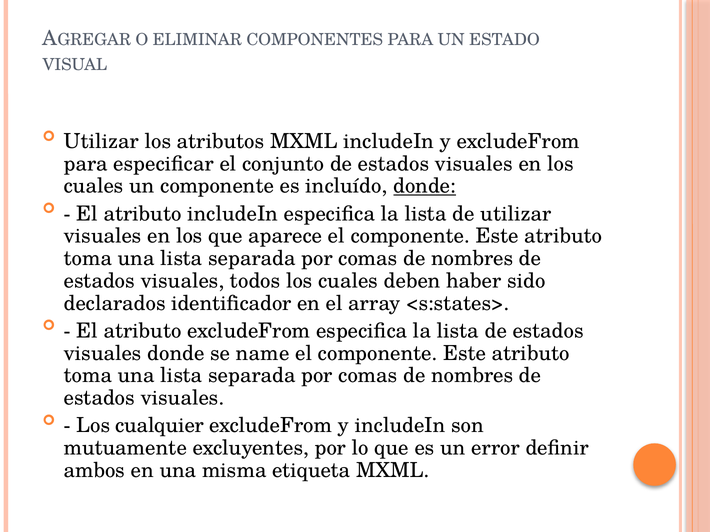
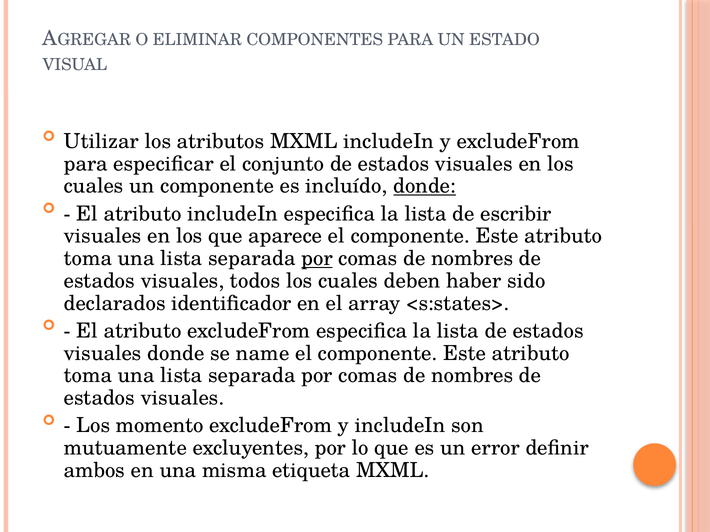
de utilizar: utilizar -> escribir (516, 214)
por underline: none -> present (317, 259)
cualquier: cualquier -> momento (160, 426)
